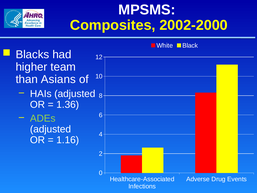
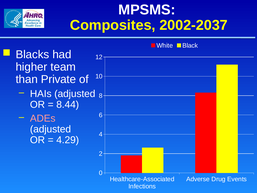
2002-2000: 2002-2000 -> 2002-2037 (194, 25)
Asians: Asians -> Private (59, 79)
1.36: 1.36 -> 8.44 (68, 105)
ADEs colour: light green -> pink (43, 118)
1.16: 1.16 -> 4.29 (68, 140)
